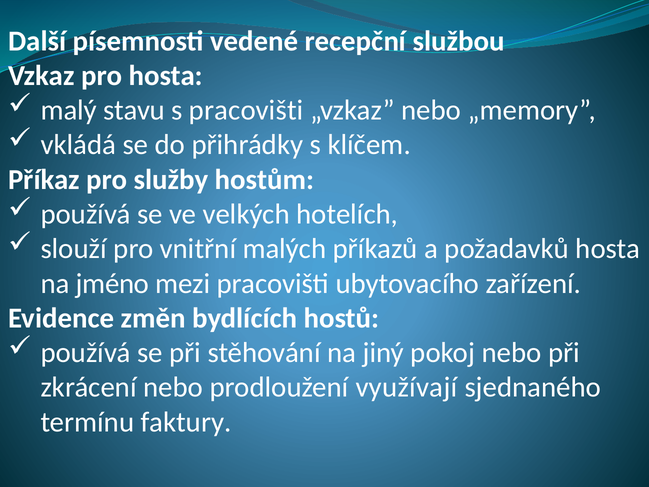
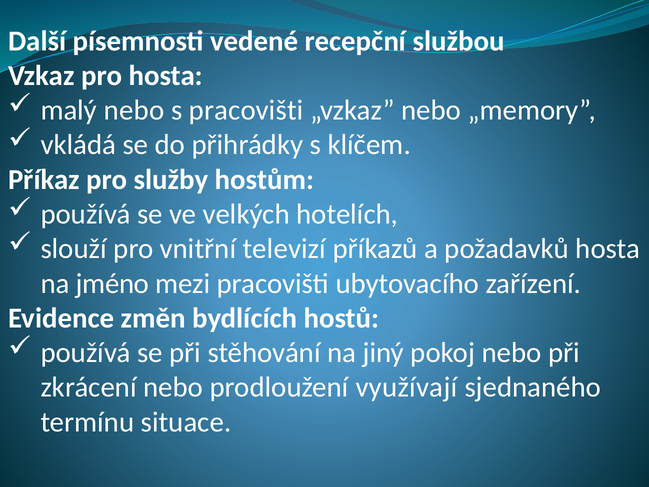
malý stavu: stavu -> nebo (134, 110)
malých: malých -> televizí (284, 249)
faktury: faktury -> situace (186, 422)
